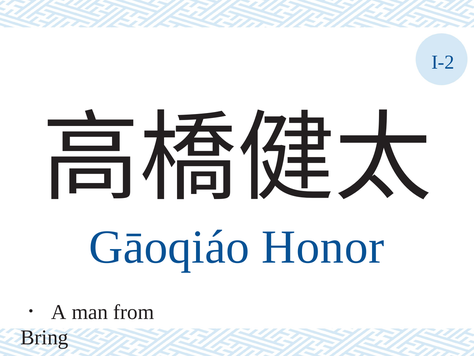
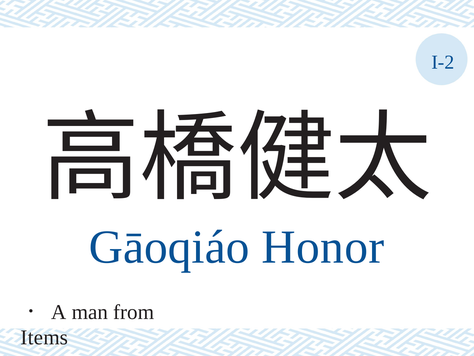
Bring: Bring -> Items (44, 337)
